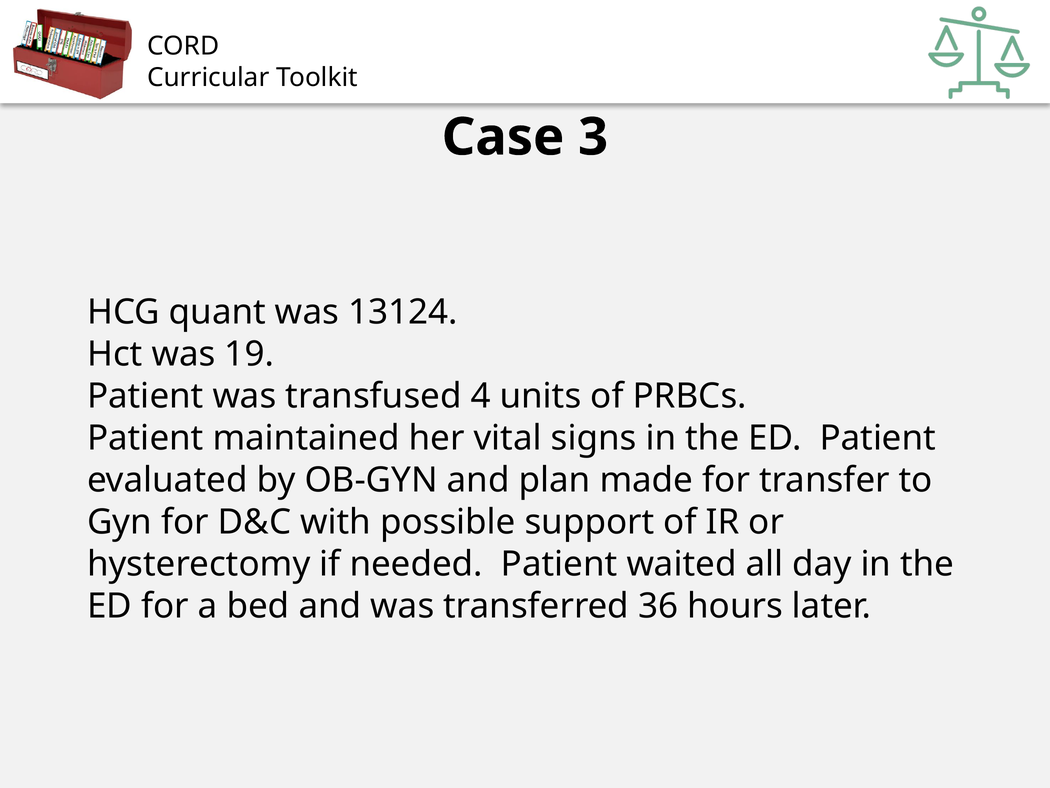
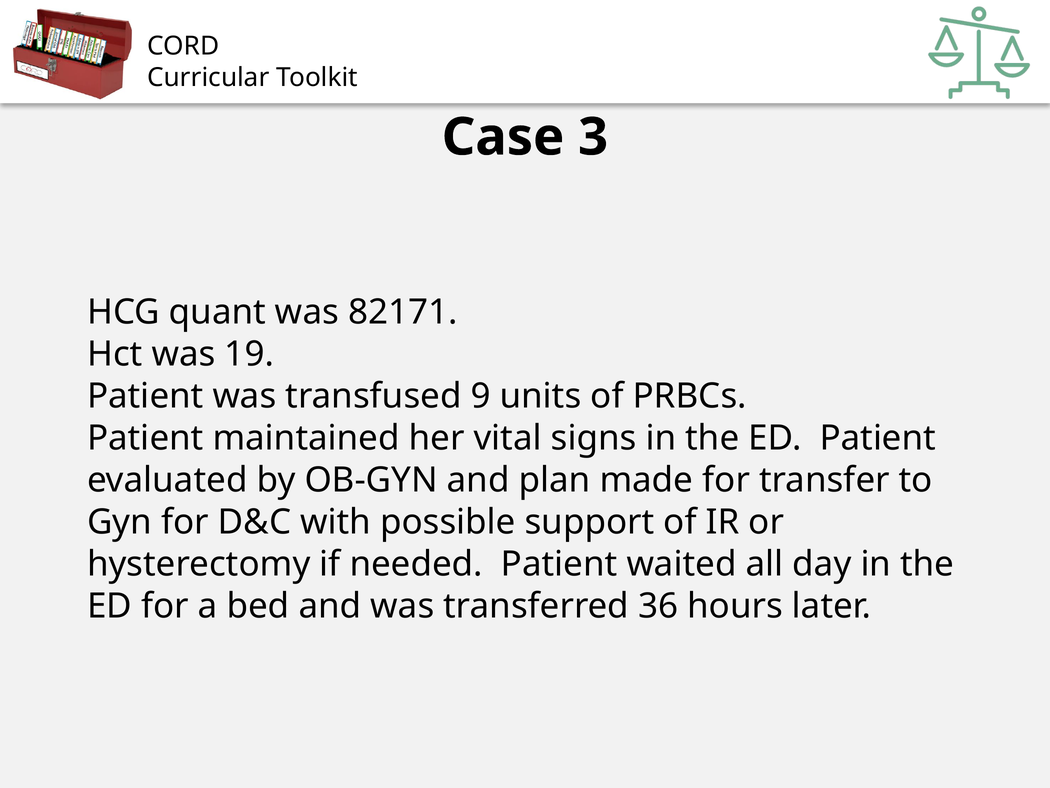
13124: 13124 -> 82171 (403, 312)
4: 4 -> 9 (481, 396)
